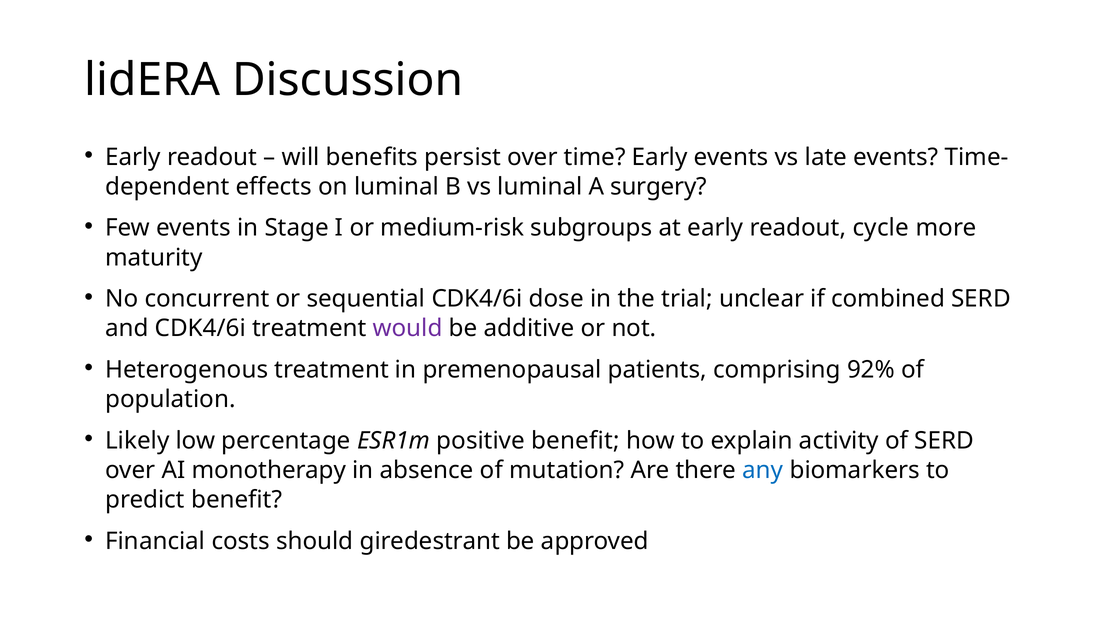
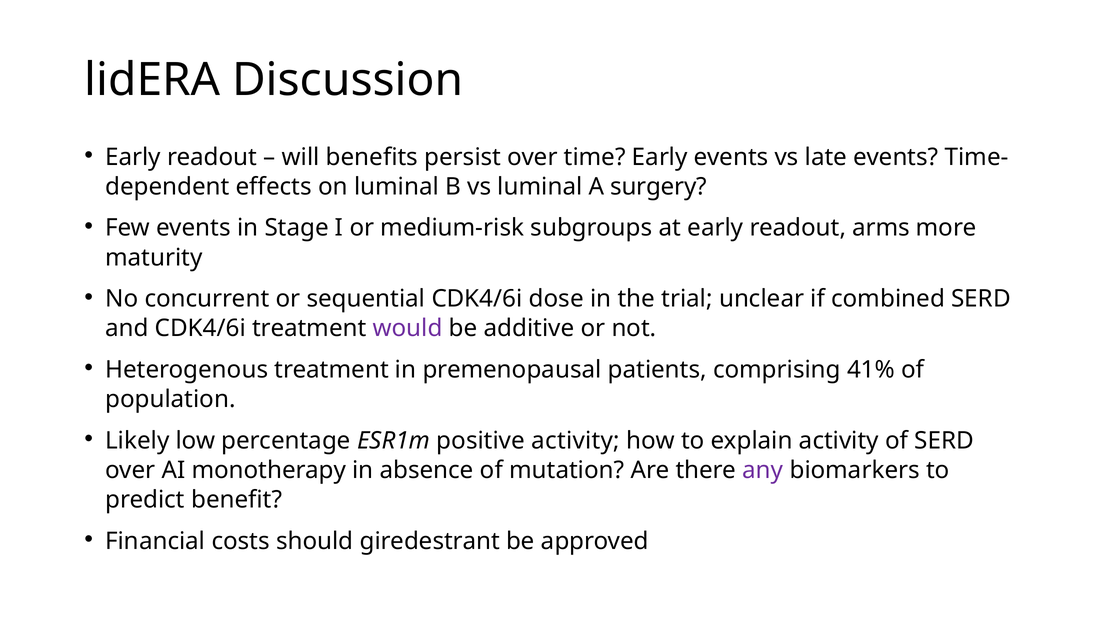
cycle: cycle -> arms (881, 228)
92%: 92% -> 41% (871, 370)
positive benefit: benefit -> activity (576, 441)
any colour: blue -> purple (763, 470)
